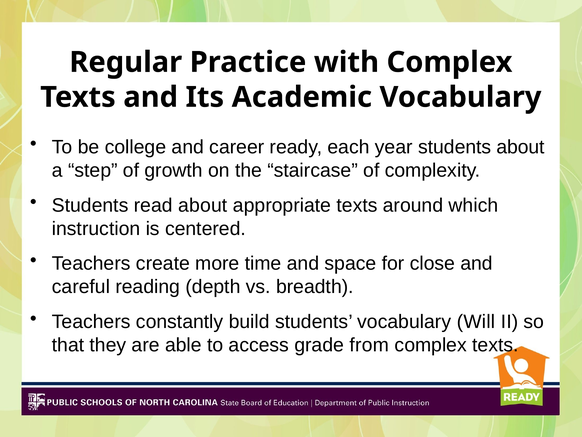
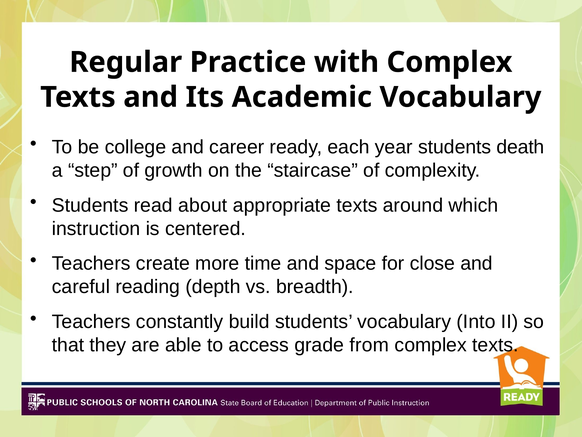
students about: about -> death (521, 147)
Will: Will -> Into (476, 321)
